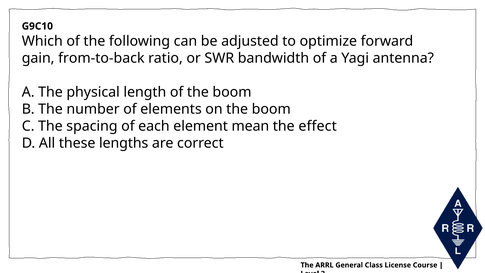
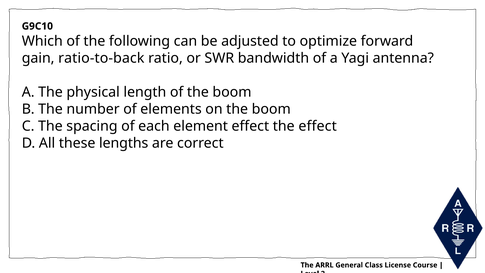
from-to-back: from-to-back -> ratio-to-back (101, 58)
element mean: mean -> effect (250, 126)
